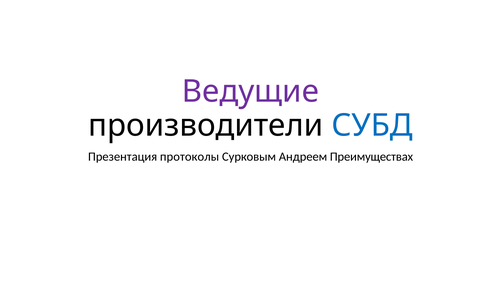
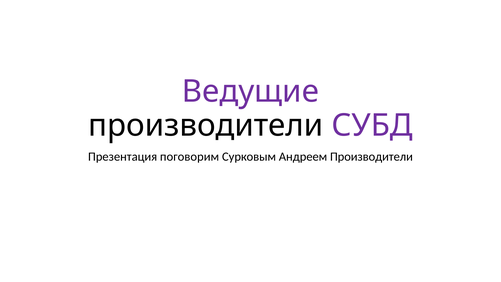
СУБД colour: blue -> purple (372, 125)
протоколы: протоколы -> поговорим (190, 157)
Андреем Преимуществах: Преимуществах -> Производители (371, 157)
